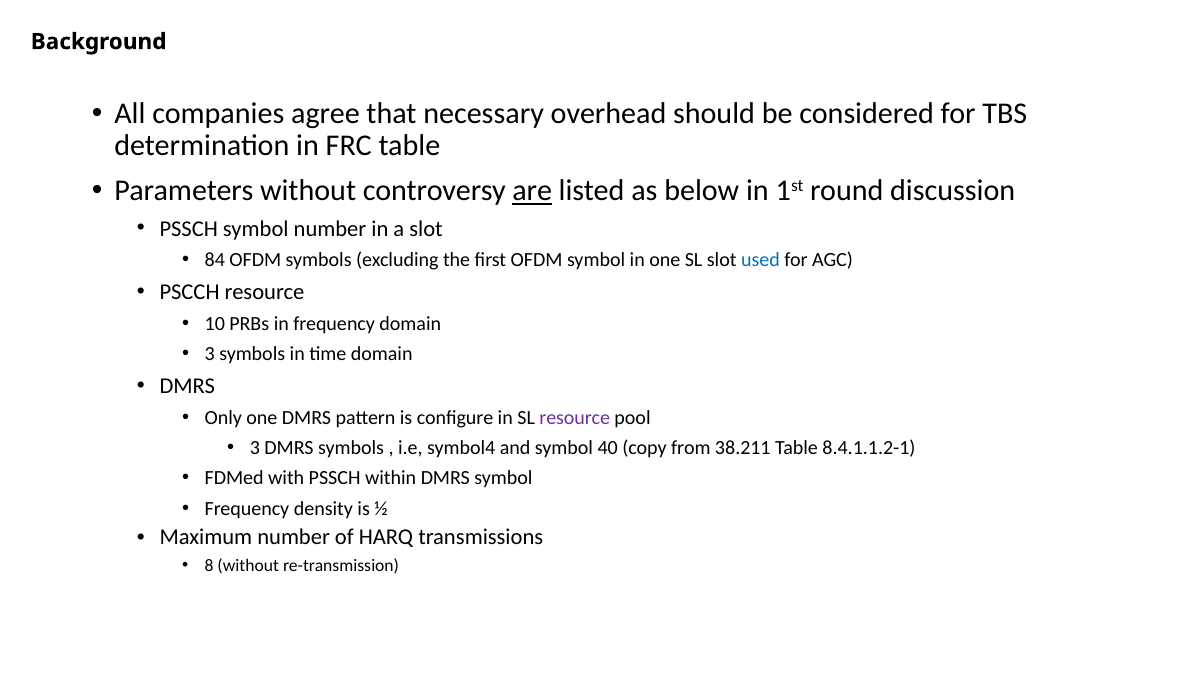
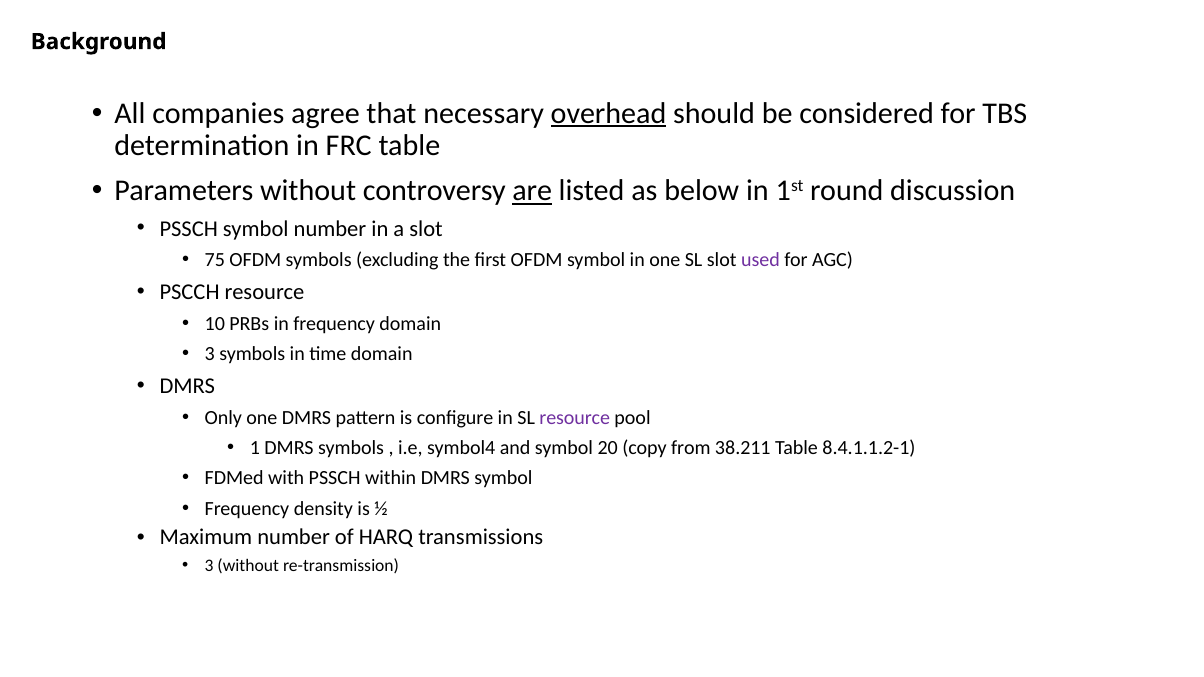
overhead underline: none -> present (609, 113)
84: 84 -> 75 (215, 260)
used colour: blue -> purple (760, 260)
3: 3 -> 1 (255, 448)
40: 40 -> 20 (608, 448)
8: 8 -> 3 (209, 566)
